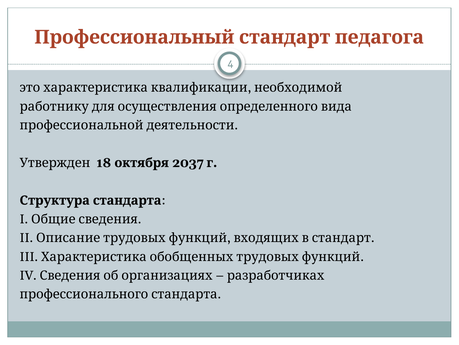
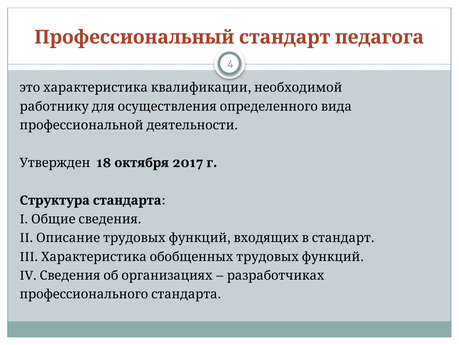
2037: 2037 -> 2017 (188, 162)
